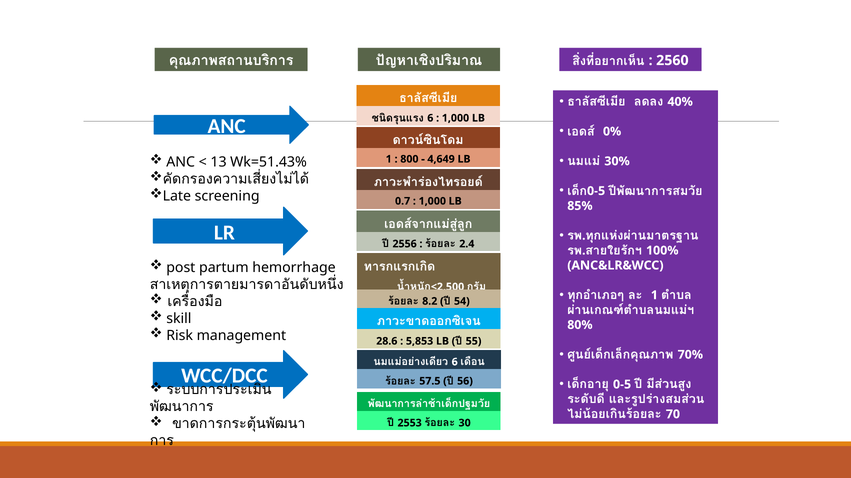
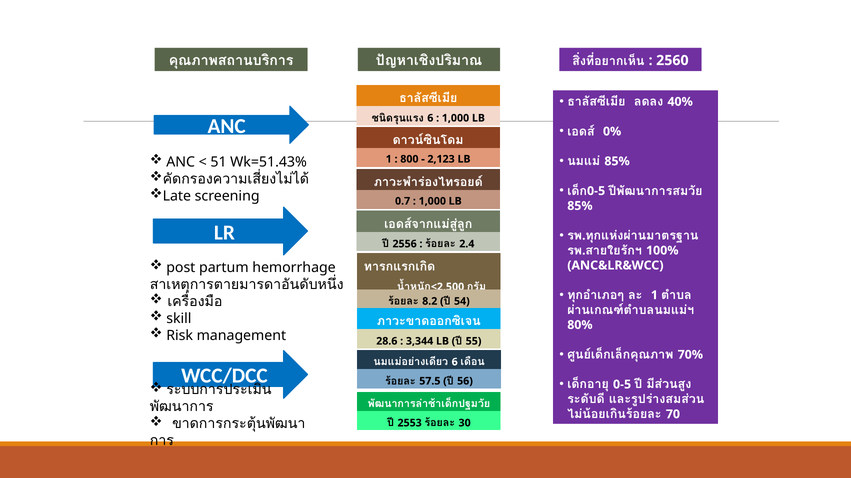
13: 13 -> 51 (219, 162)
30%: 30% -> 85% (617, 161)
4,649: 4,649 -> 2,123 (441, 159)
5,853: 5,853 -> 3,344 (420, 342)
